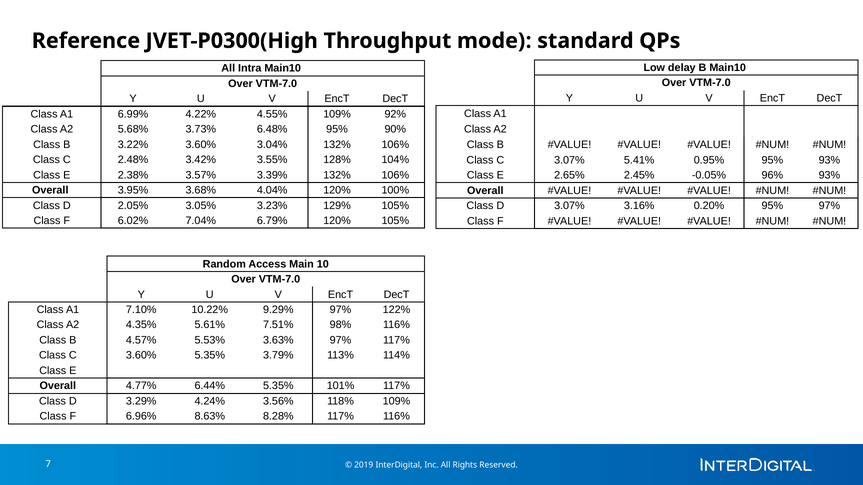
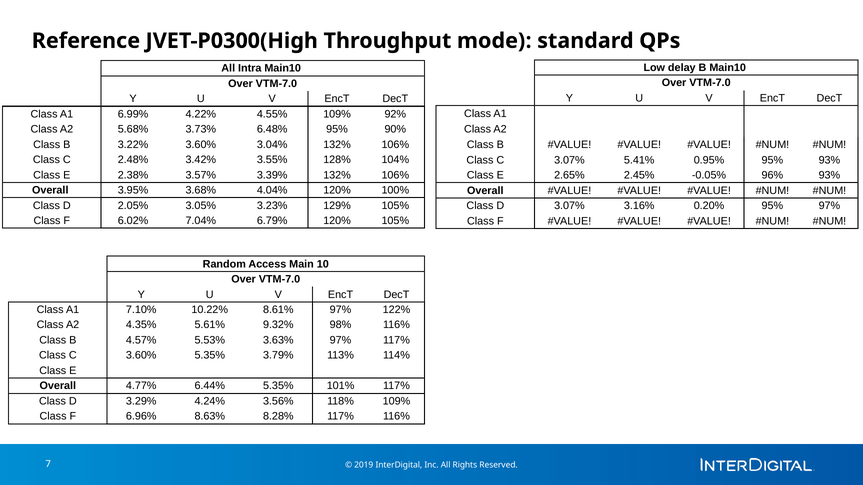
9.29%: 9.29% -> 8.61% (278, 310)
7.51%: 7.51% -> 9.32% (278, 325)
